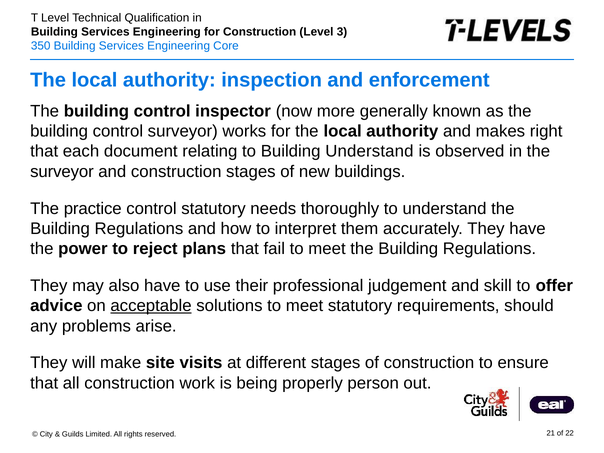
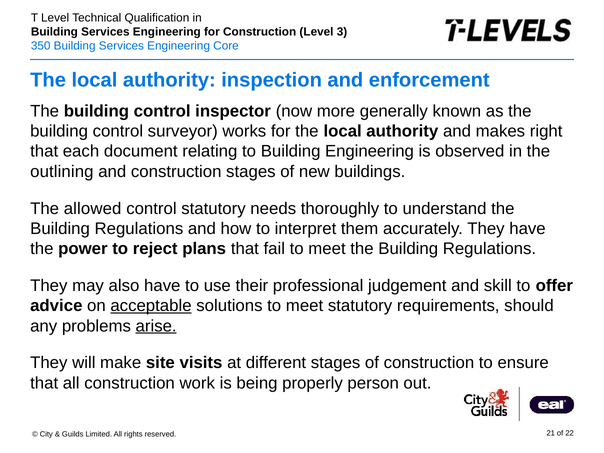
Building Understand: Understand -> Engineering (370, 151)
surveyor: surveyor -> outlining (62, 172)
practice: practice -> allowed (93, 208)
arise underline: none -> present (156, 326)
